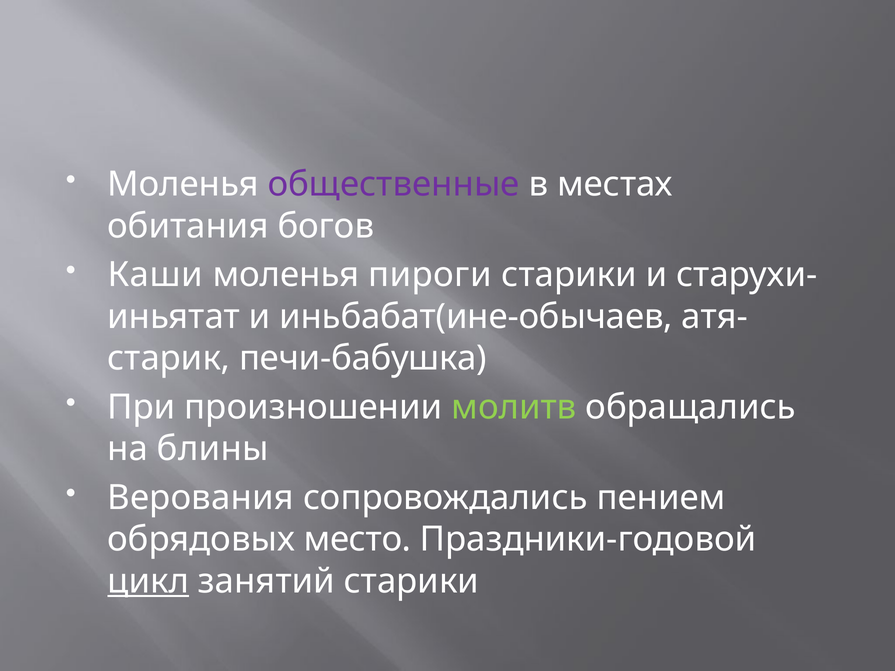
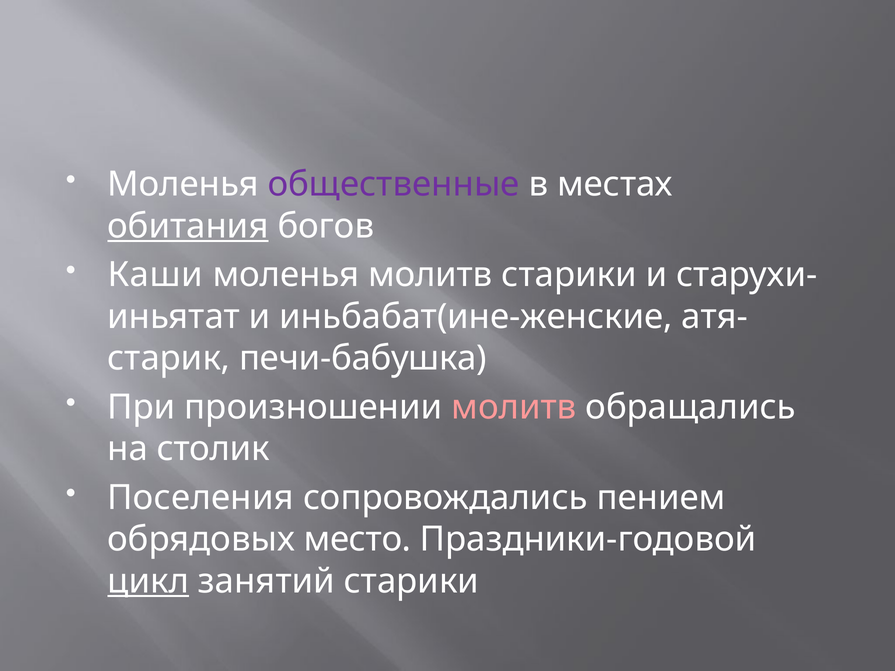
обитания underline: none -> present (188, 226)
моленья пироги: пироги -> молитв (430, 275)
иньбабат(ине-обычаев: иньбабат(ине-обычаев -> иньбабат(ине-женские (476, 317)
молитв colour: light green -> pink (514, 407)
блины: блины -> столик (213, 449)
Верования: Верования -> Поселения (201, 498)
